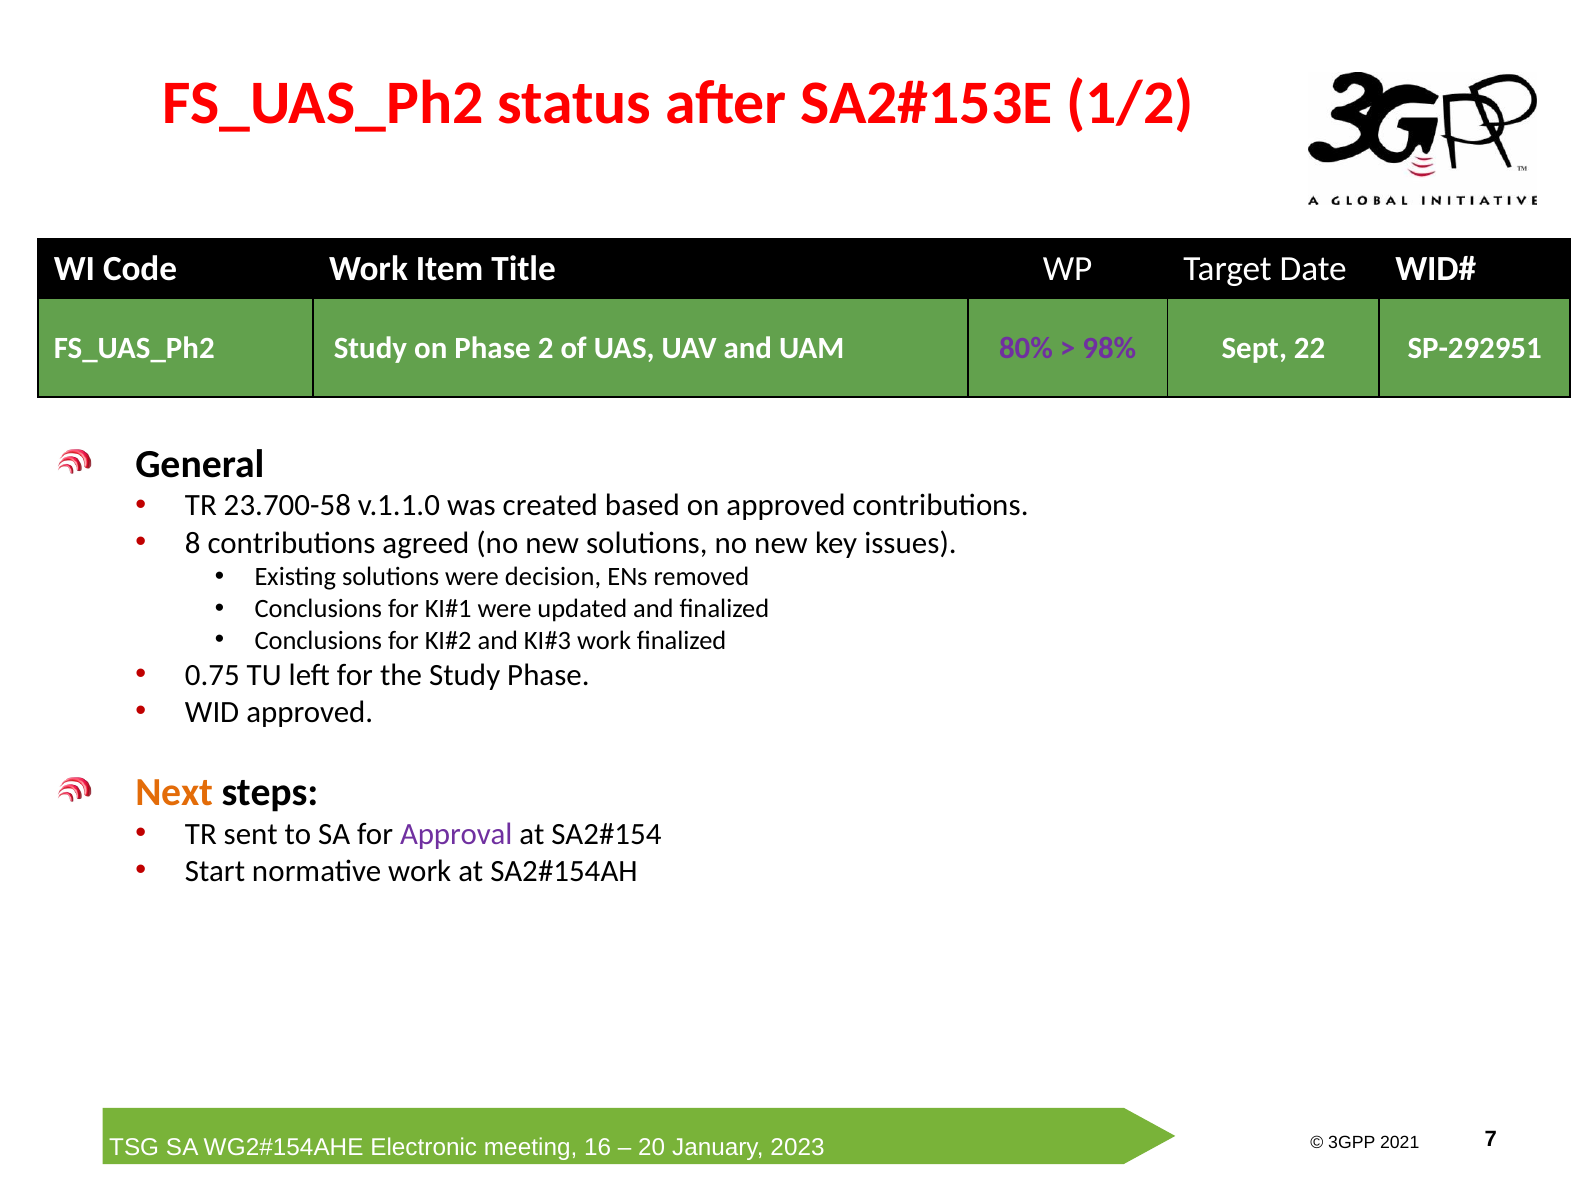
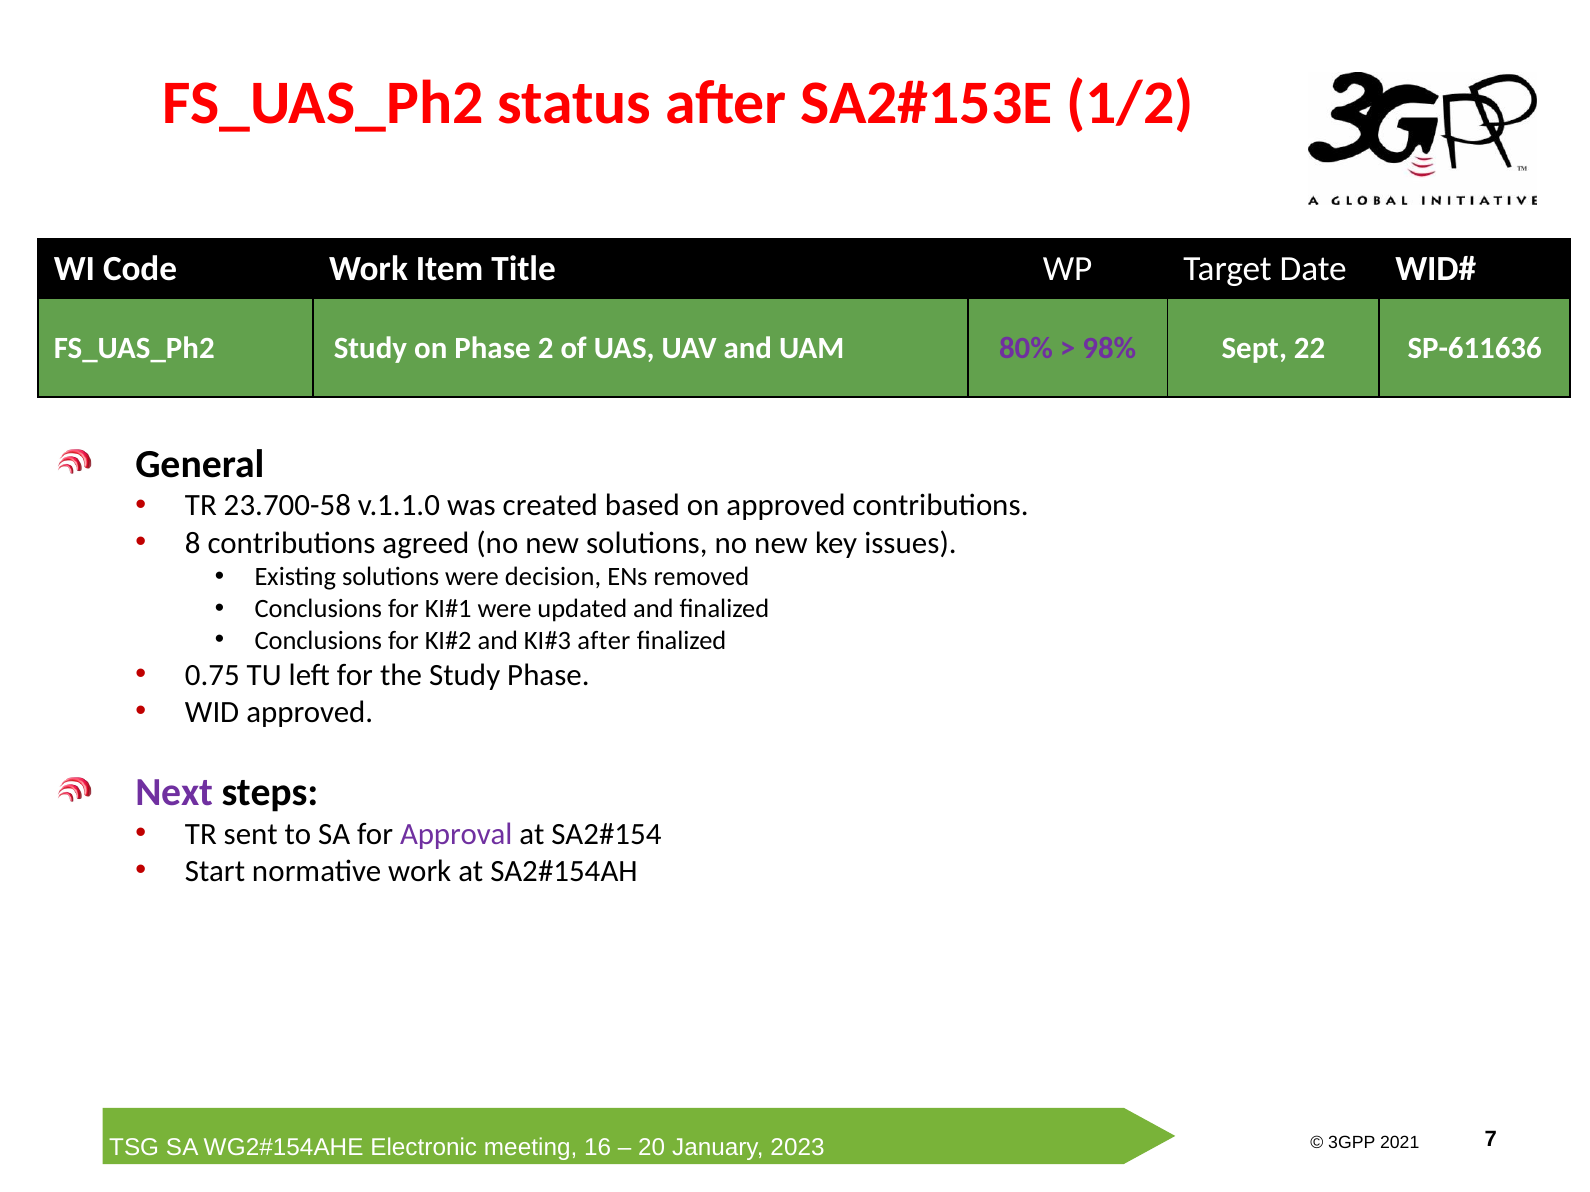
SP-292951: SP-292951 -> SP-611636 (1475, 348)
work: work -> after (604, 641)
Next colour: orange -> purple (174, 793)
